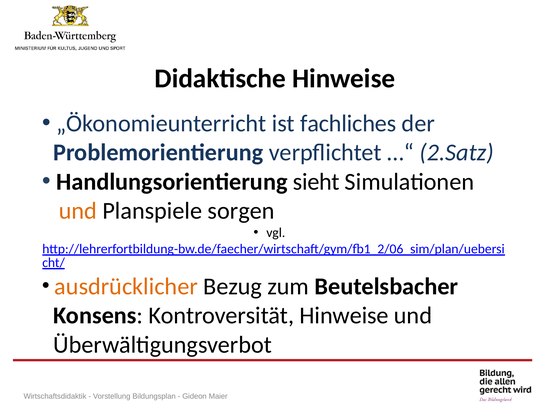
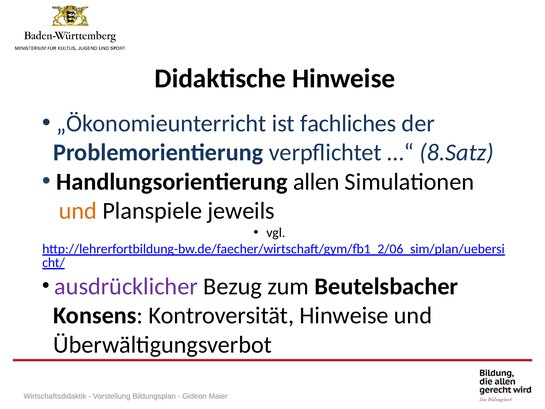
2.Satz: 2.Satz -> 8.Satz (457, 153)
sieht: sieht -> allen (316, 182)
sorgen: sorgen -> jeweils (241, 211)
ausdrücklicher colour: orange -> purple (126, 286)
